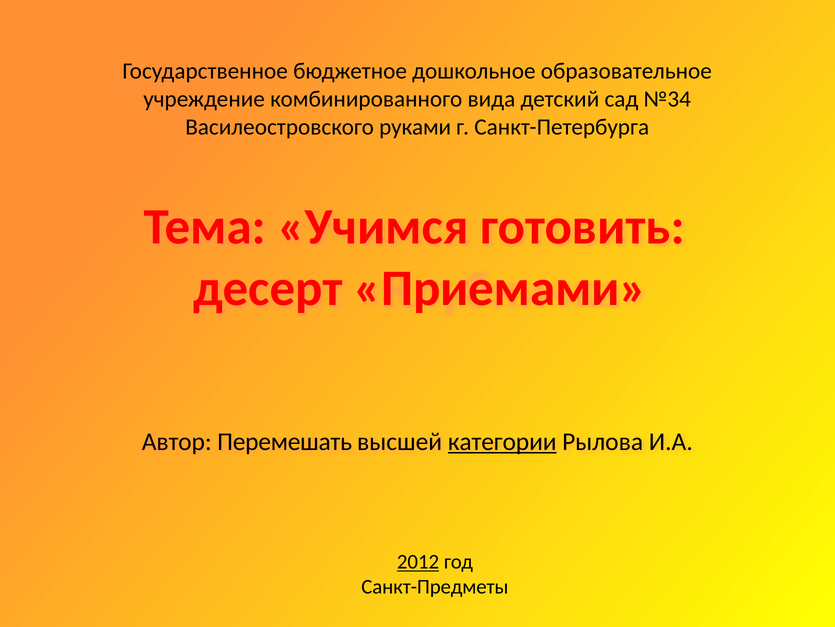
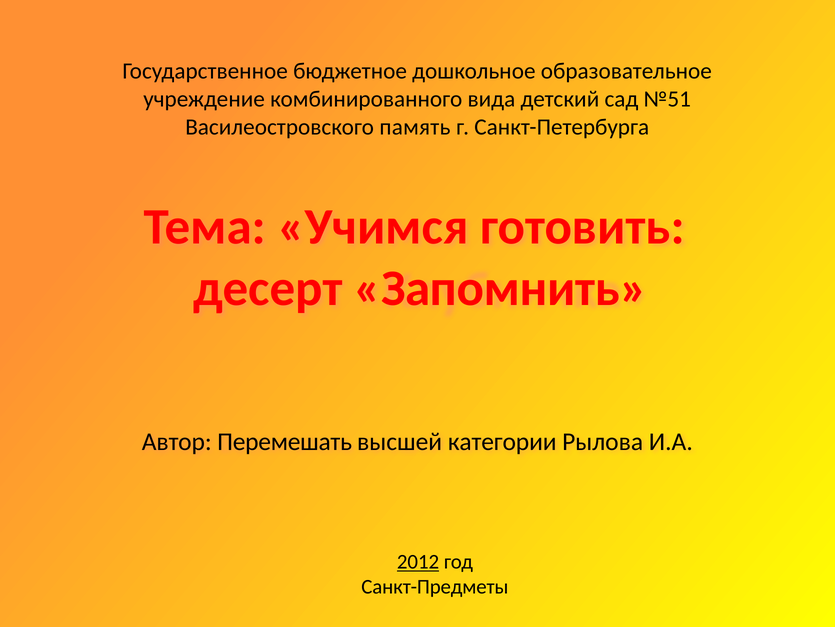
№34: №34 -> №51 (667, 99)
руками: руками -> память (415, 127)
Приемами: Приемами -> Запомнить (501, 288)
категории underline: present -> none (502, 441)
